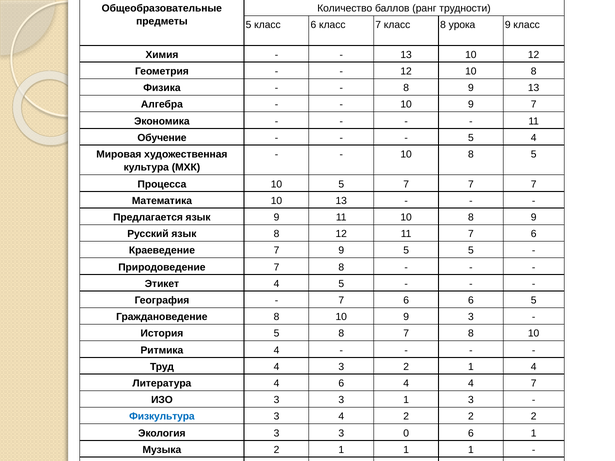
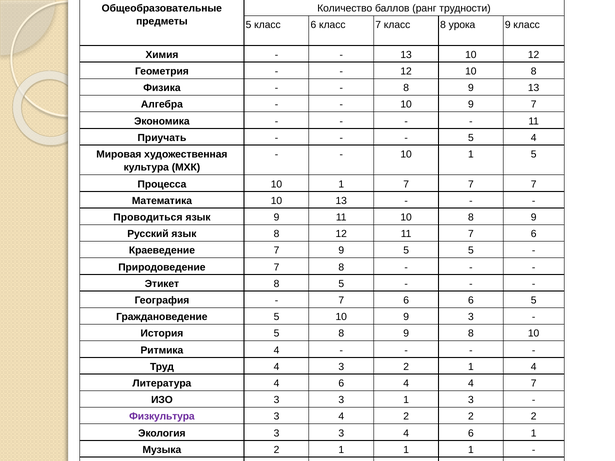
Обучение: Обучение -> Приучать (162, 138)
8: 8 -> 1 (471, 154)
5: 5 -> 1 (341, 184)
Предлагается: Предлагается -> Проводиться (148, 218)
Этикет 4: 4 -> 8 (276, 284)
Граждановедение 8: 8 -> 5 (276, 317)
5 8 7: 7 -> 9 (406, 334)
Физкультура colour: blue -> purple (162, 417)
3 3 0: 0 -> 4 (406, 433)
